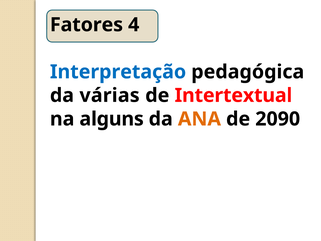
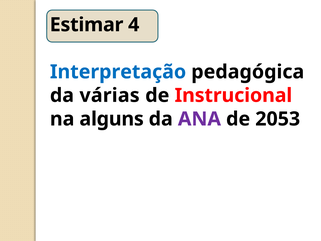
Fatores: Fatores -> Estimar (87, 25)
Intertextual: Intertextual -> Instrucional (233, 95)
ANA colour: orange -> purple (199, 119)
2090: 2090 -> 2053 (278, 119)
